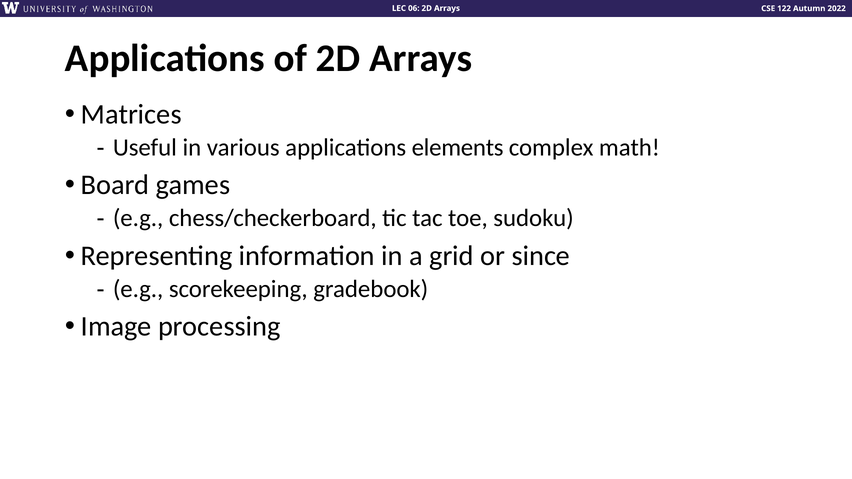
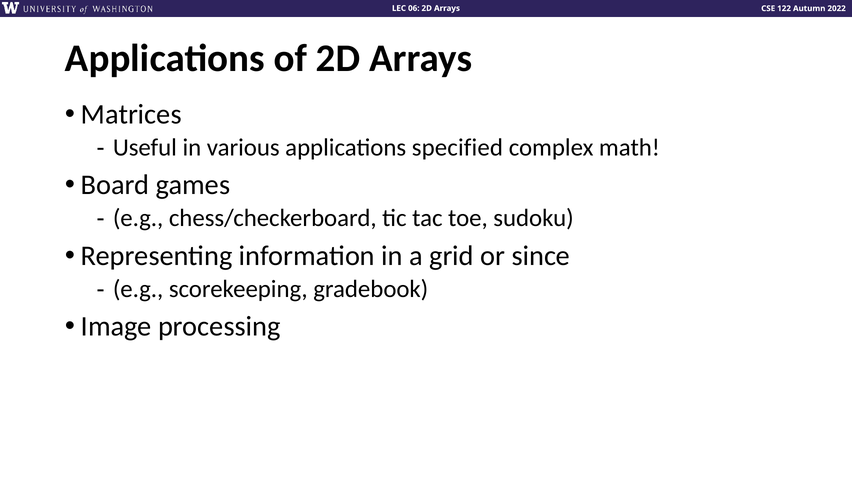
elements: elements -> specified (457, 147)
